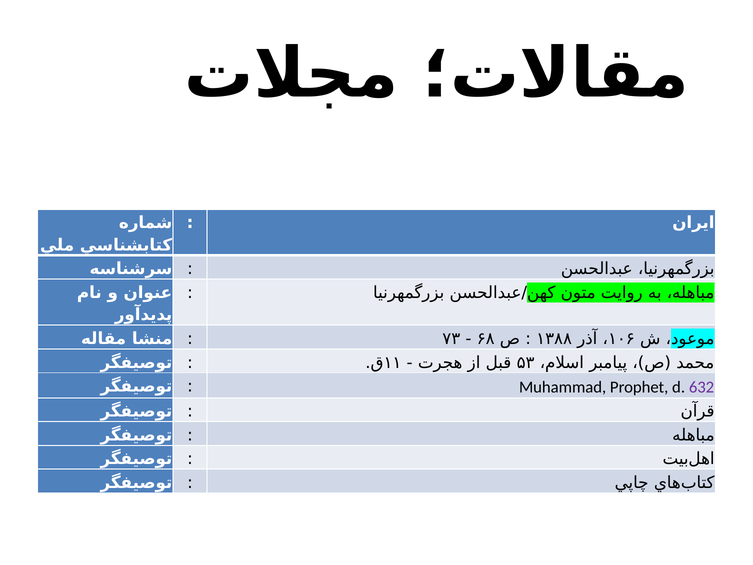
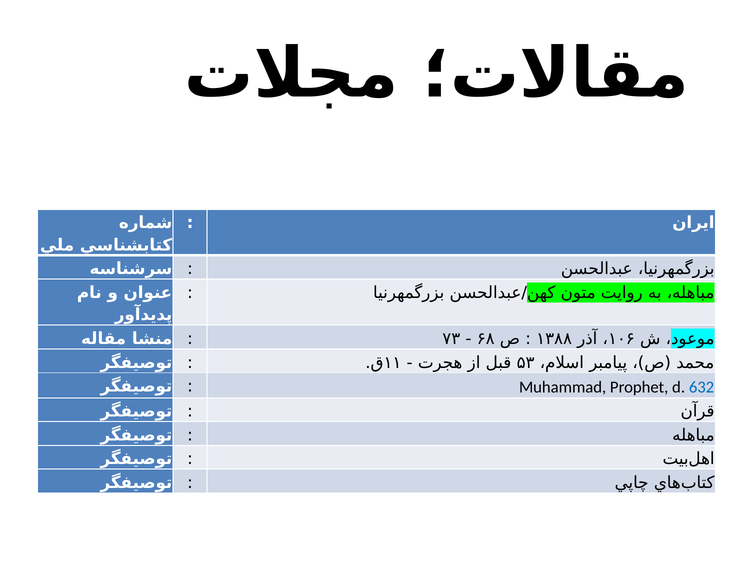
632 colour: purple -> blue (702, 387)
